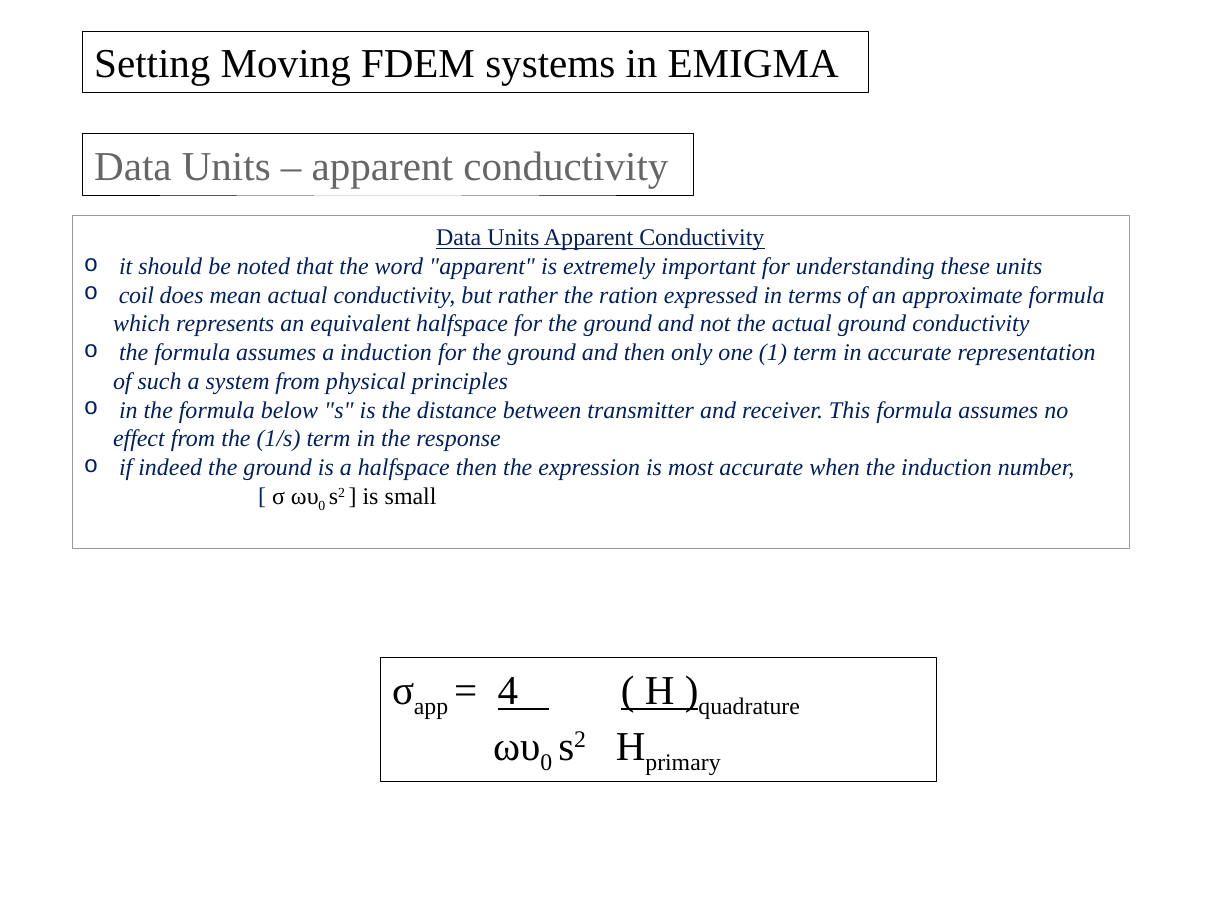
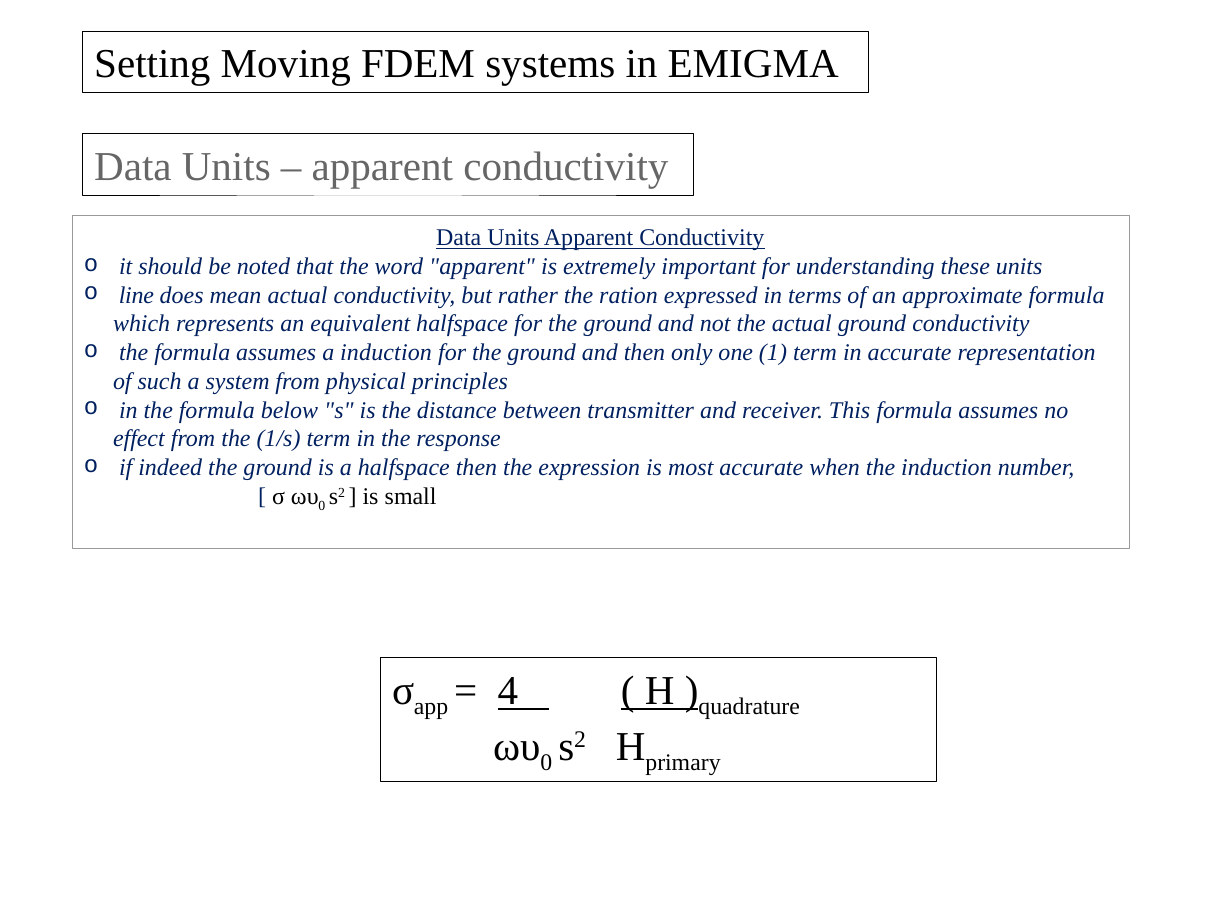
coil: coil -> line (136, 295)
